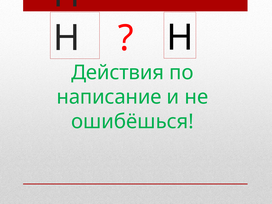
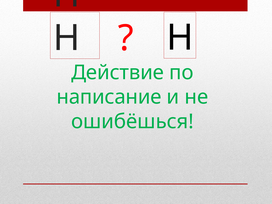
Действия: Действия -> Действие (118, 73)
